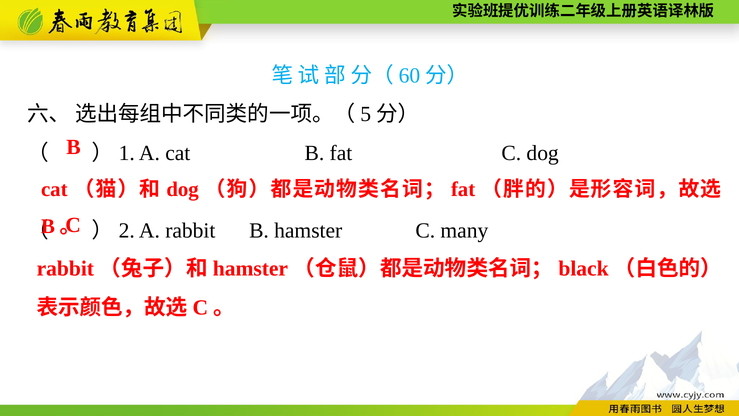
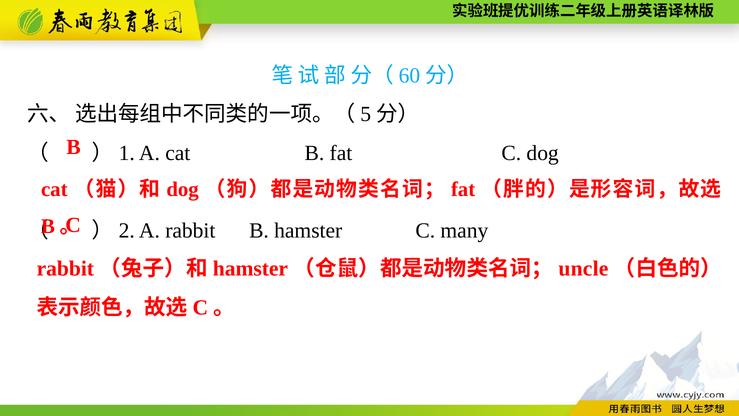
black: black -> uncle (583, 269)
